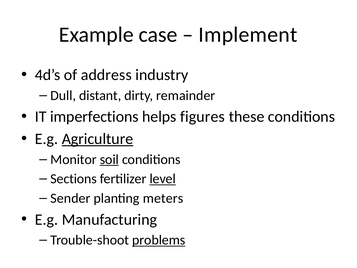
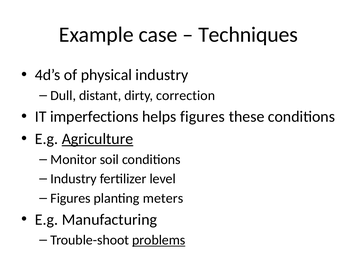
Implement: Implement -> Techniques (248, 35)
address: address -> physical (106, 75)
remainder: remainder -> correction (186, 95)
soil underline: present -> none (109, 159)
Sections: Sections -> Industry (74, 179)
level underline: present -> none (163, 179)
Sender: Sender -> Figures (71, 198)
